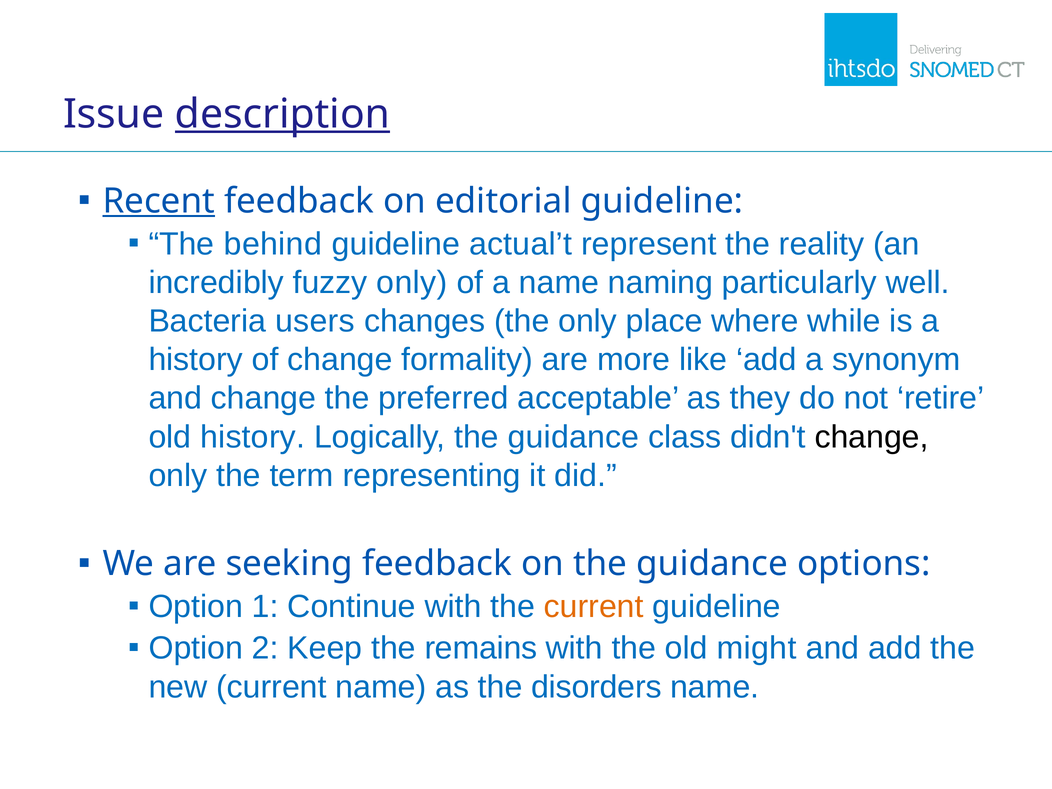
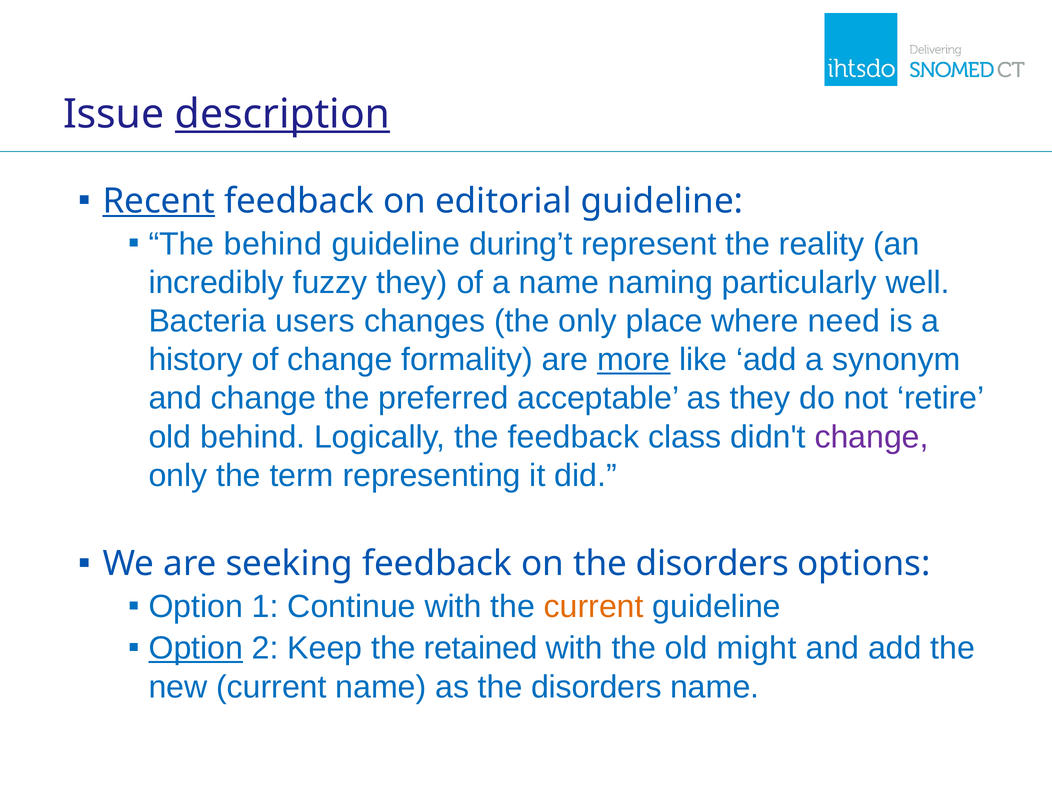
actual’t: actual’t -> during’t (521, 244)
fuzzy only: only -> they (412, 283)
while: while -> need (844, 321)
more underline: none -> present (634, 360)
old history: history -> behind (253, 437)
Logically the guidance: guidance -> feedback (573, 437)
change colour: black -> purple (872, 437)
on the guidance: guidance -> disorders (712, 564)
Option underline: none -> present (196, 648)
remains: remains -> retained (481, 648)
